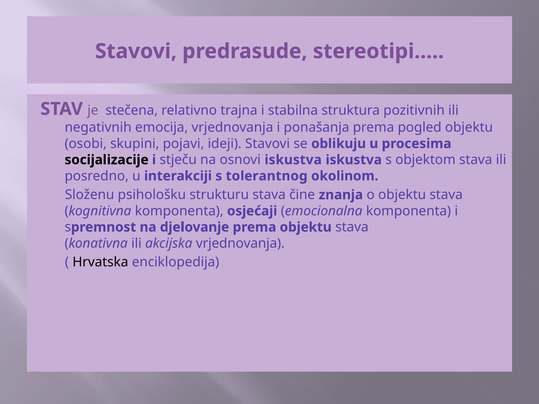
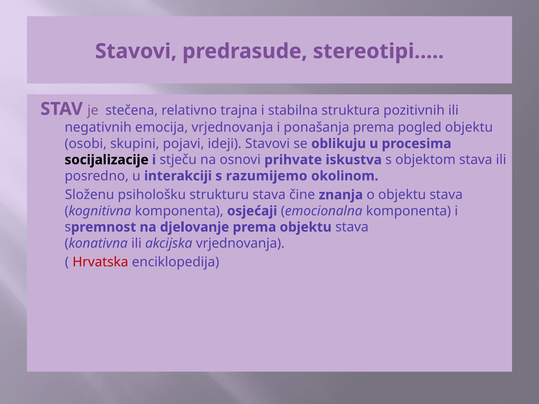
osnovi iskustva: iskustva -> prihvate (293, 160)
tolerantnog: tolerantnog -> razumijemo (267, 176)
Hrvatska colour: black -> red (100, 262)
